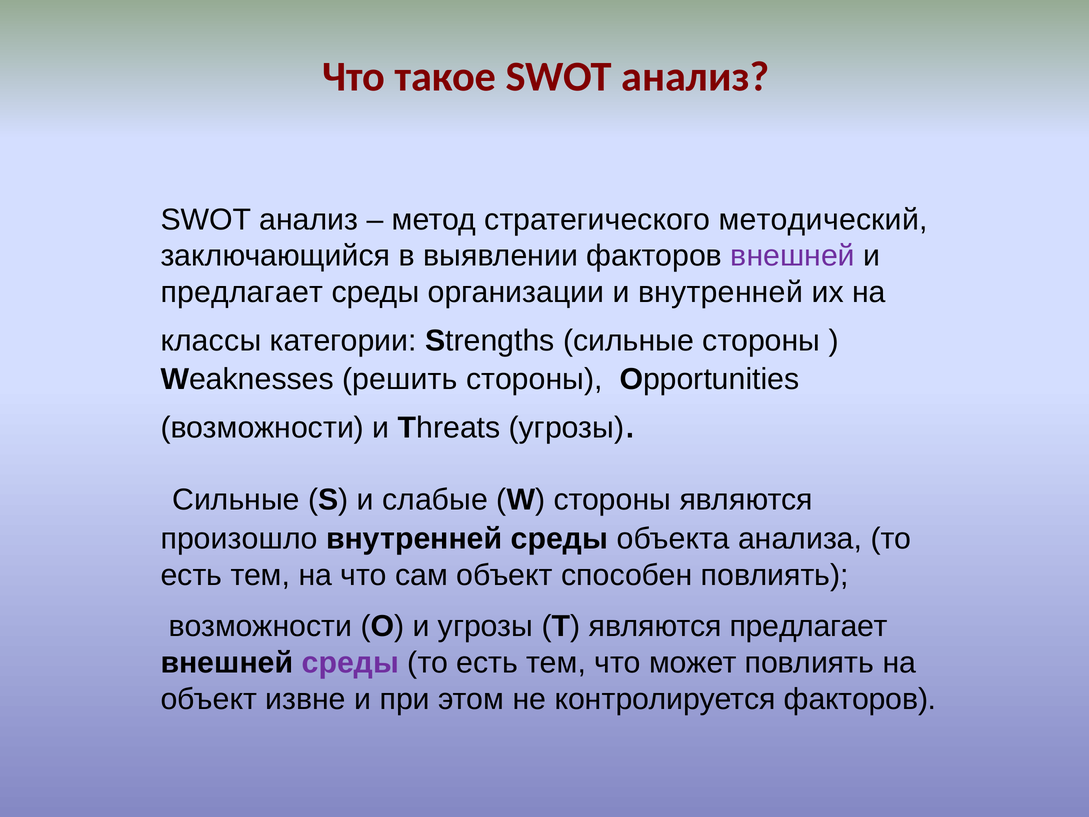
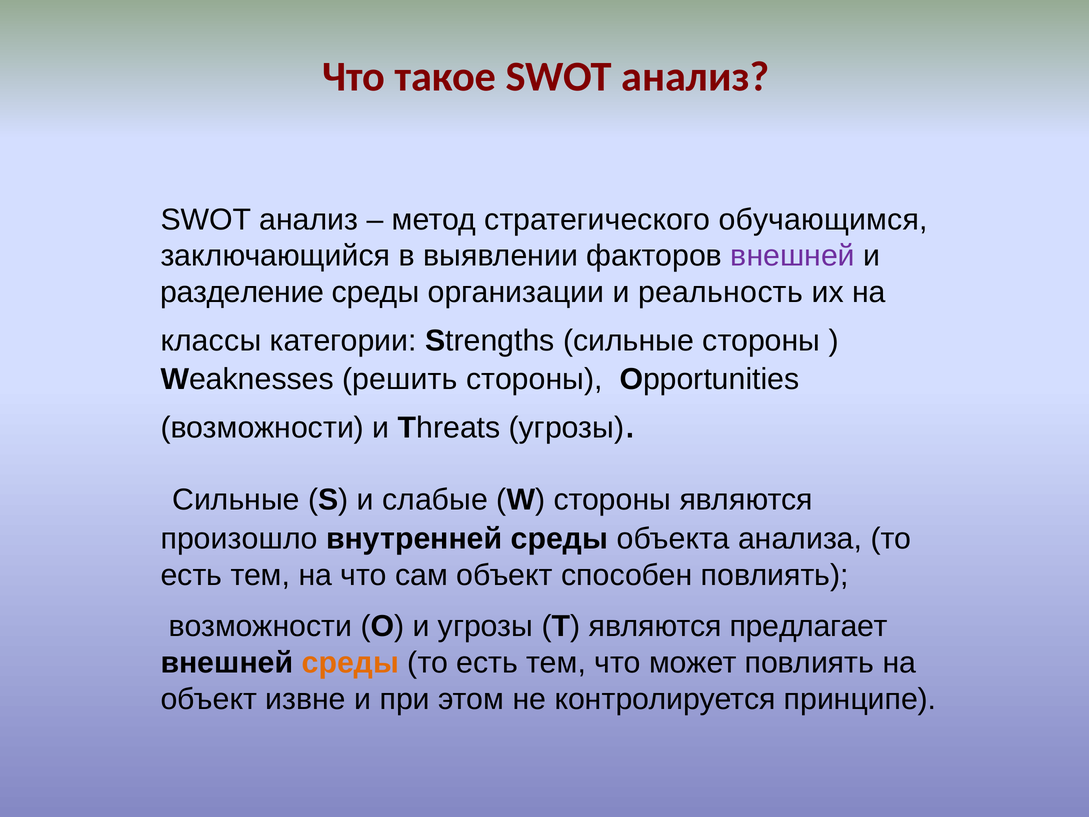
методический: методический -> обучающимся (823, 220)
предлагает: предлагает -> разделение (242, 292)
и внутренней: внутренней -> реальность (720, 292)
среды colour: purple -> orange (350, 663)
контролируется факторов: факторов -> принципе (860, 699)
